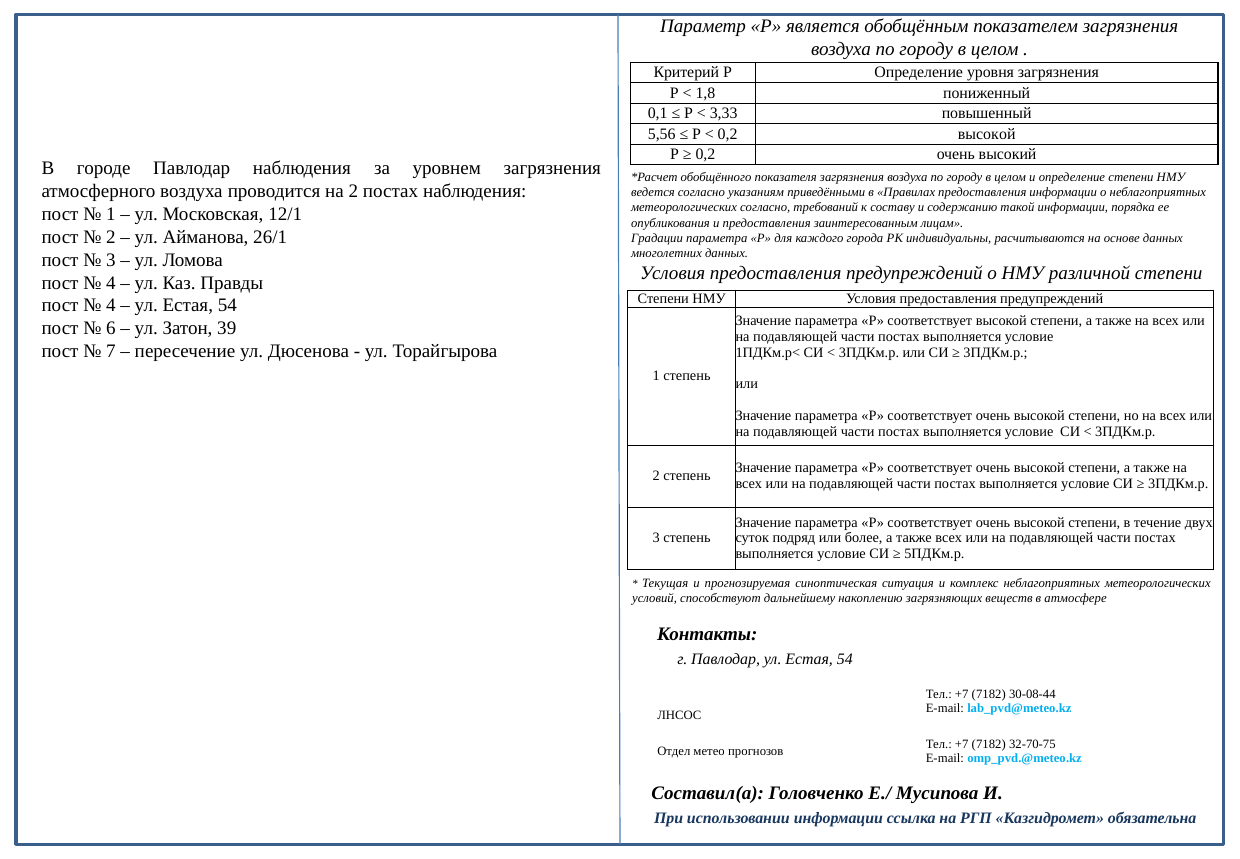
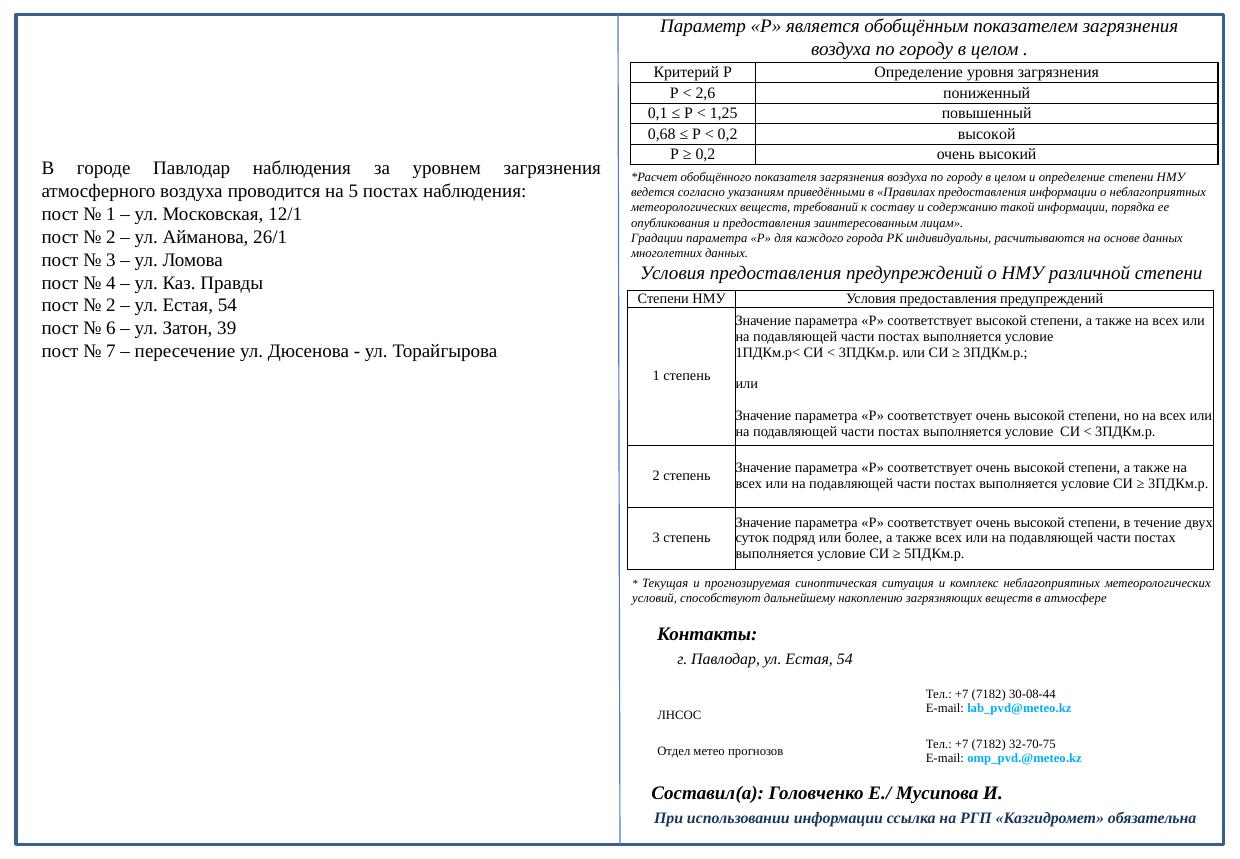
1,8: 1,8 -> 2,6 (705, 93)
3,33: 3,33 -> 1,25 (724, 113)
5,56: 5,56 -> 0,68 (662, 134)
на 2: 2 -> 5 (353, 191)
метеорологических согласно: согласно -> веществ (765, 207)
4: 4 -> 2 (111, 306)
